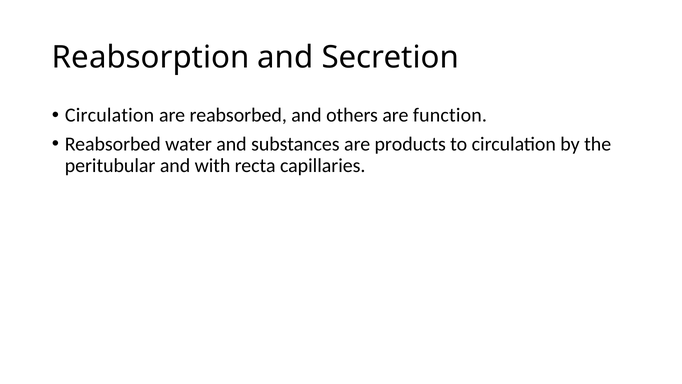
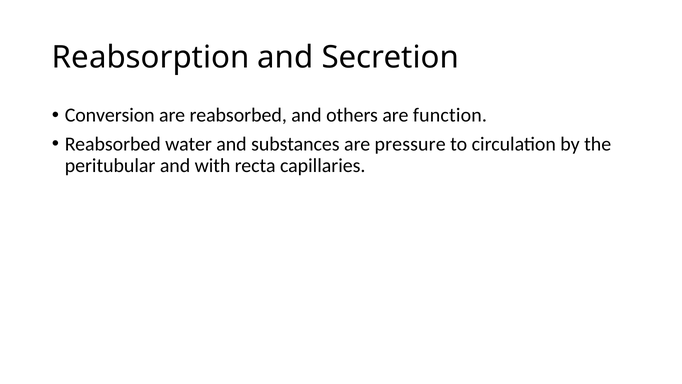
Circulation: Circulation -> Conversion (110, 115)
products: products -> pressure (410, 144)
